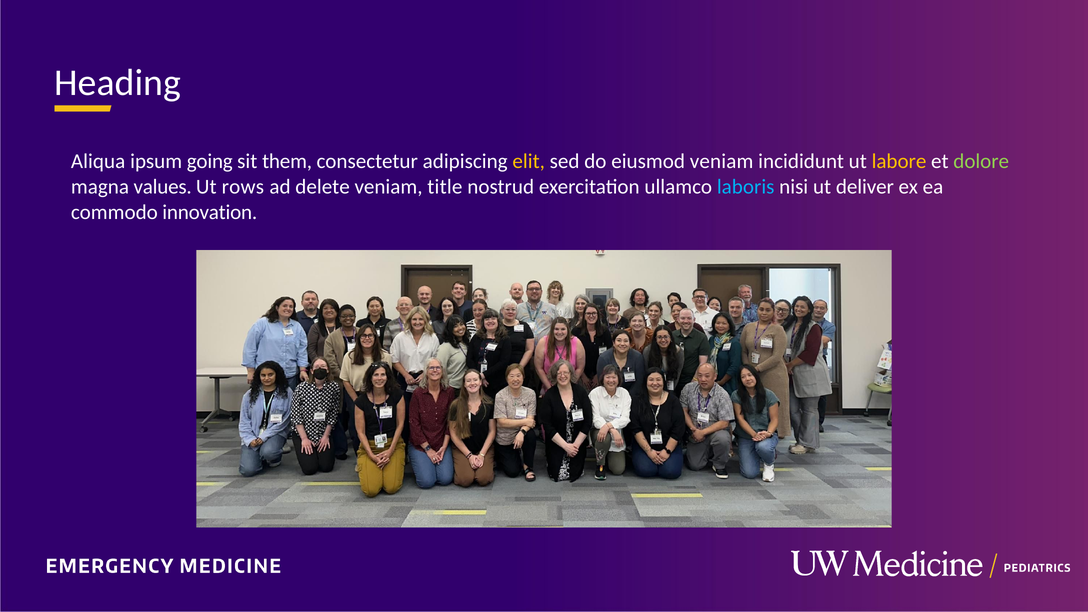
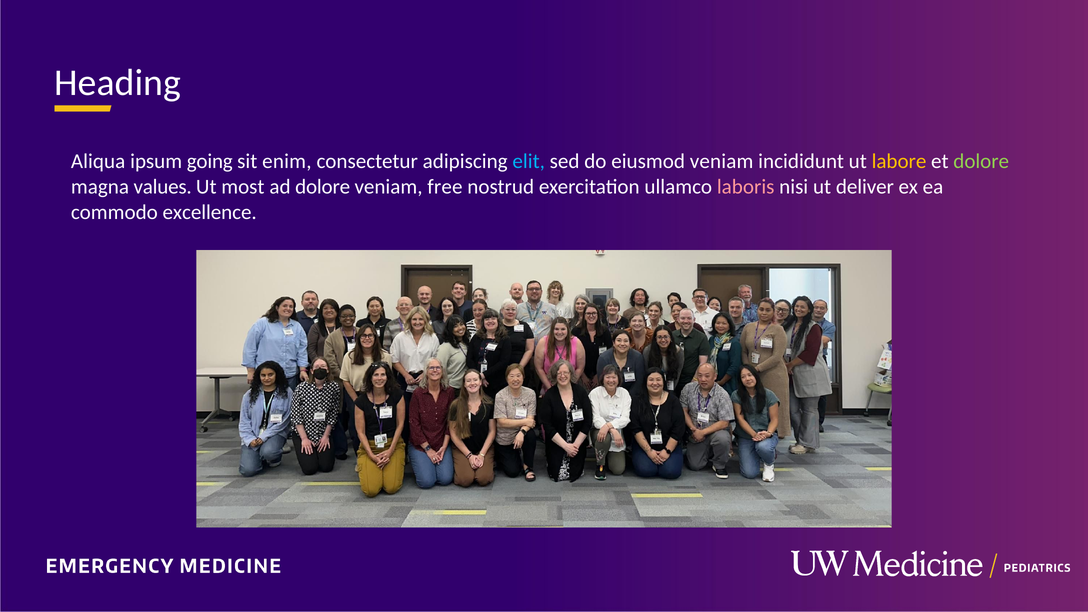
them: them -> enim (287, 161)
elit colour: yellow -> light blue (529, 161)
rows: rows -> most (243, 187)
ad delete: delete -> dolore (323, 187)
title: title -> free (445, 187)
laboris colour: light blue -> pink (746, 187)
innovation: innovation -> excellence (210, 212)
